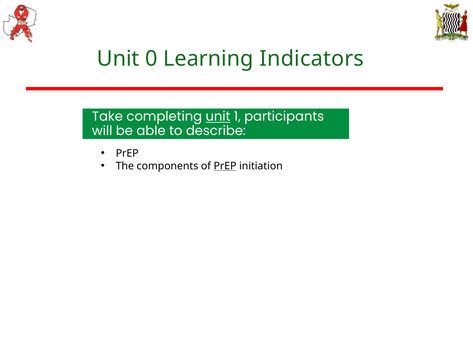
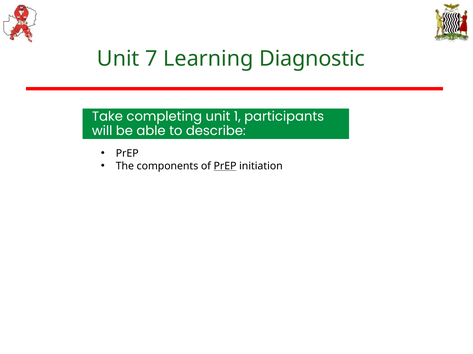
0: 0 -> 7 (151, 59)
Indicators: Indicators -> Diagnostic (312, 59)
unit underline: present -> none (218, 117)
